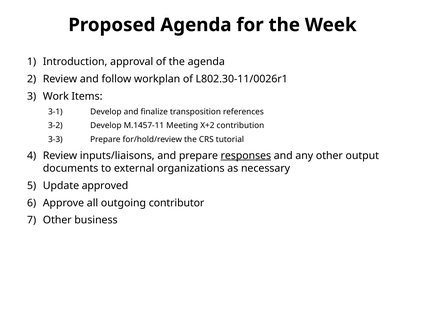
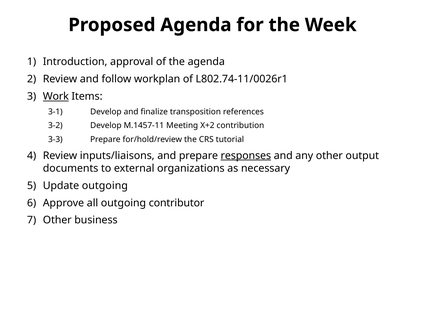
L802.30-11/0026r1: L802.30-11/0026r1 -> L802.74-11/0026r1 (242, 79)
Work underline: none -> present (56, 96)
Update approved: approved -> outgoing (105, 185)
